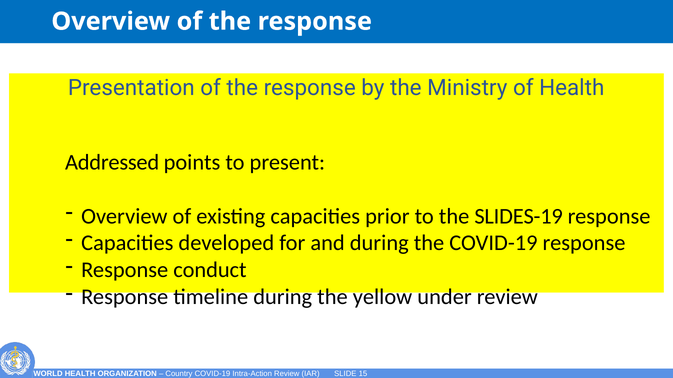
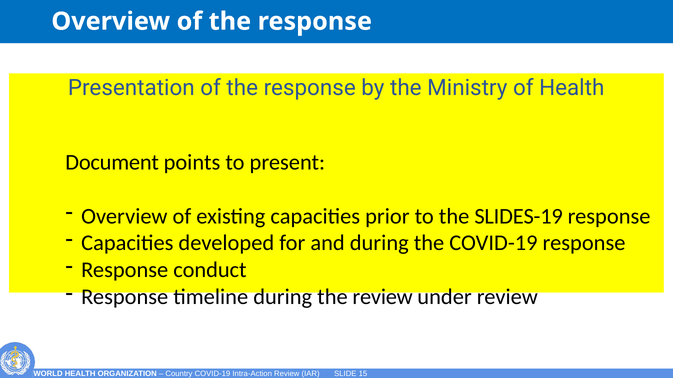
Addressed: Addressed -> Document (112, 163)
the yellow: yellow -> review (383, 297)
